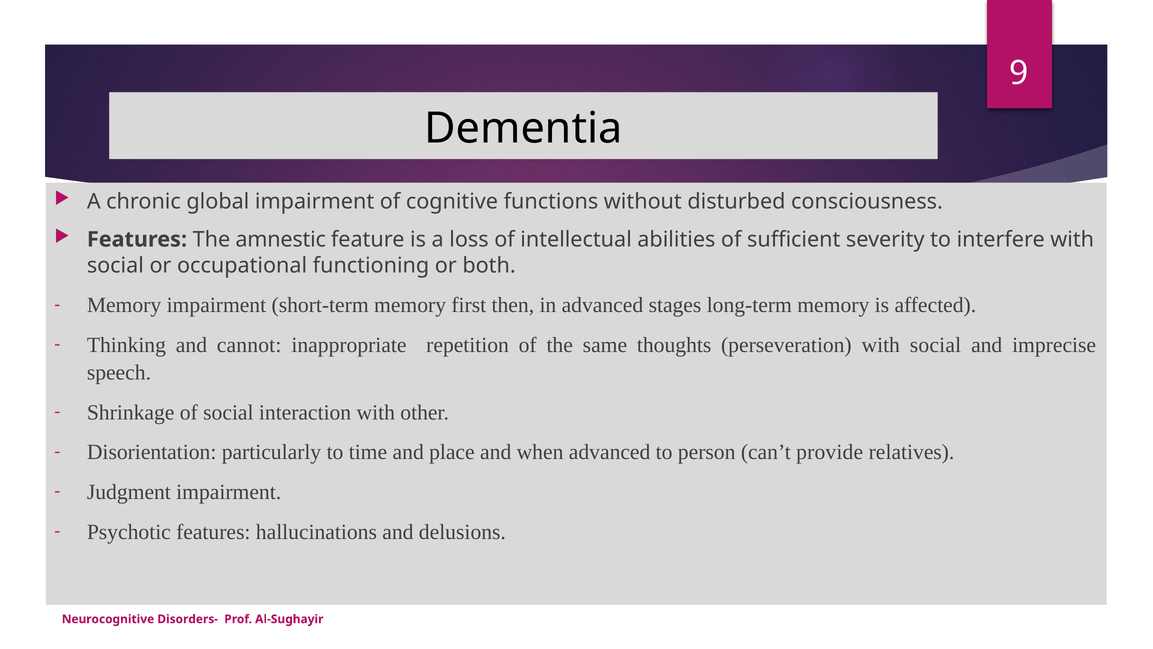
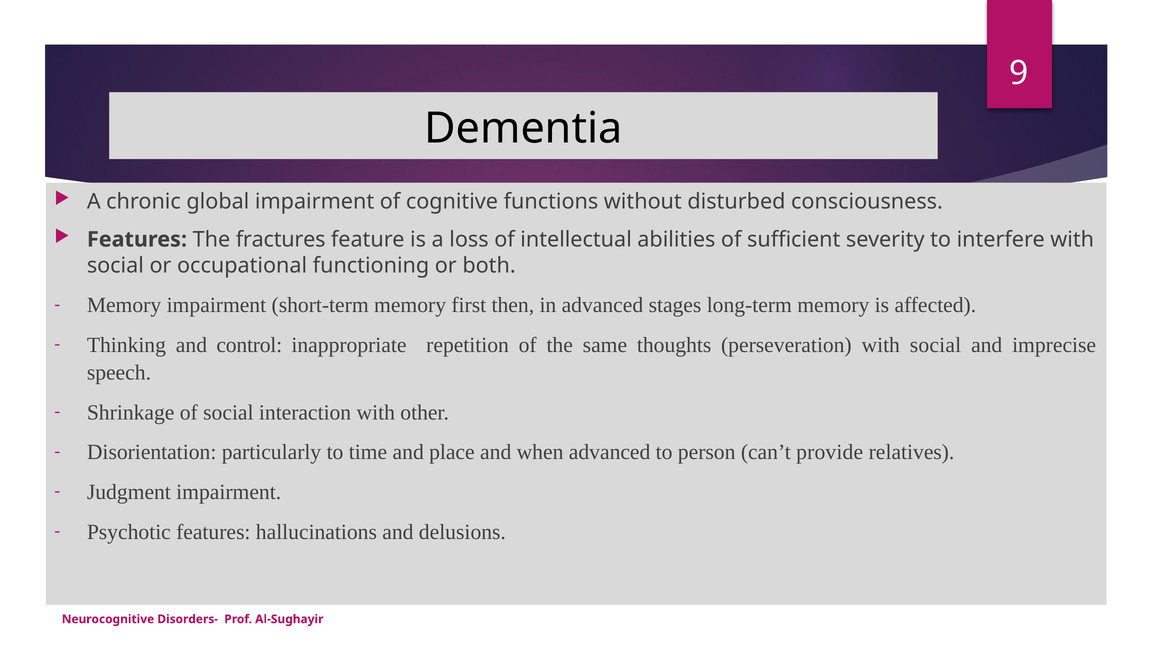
amnestic: amnestic -> fractures (281, 239)
cannot: cannot -> control (249, 345)
